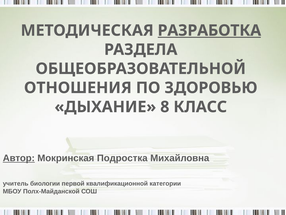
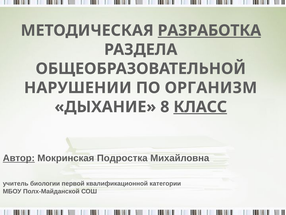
ОТНОШЕНИЯ: ОТНОШЕНИЯ -> НАРУШЕНИИ (78, 88)
ЗДОРОВЬЮ: ЗДОРОВЬЮ -> ОРГАНИЗМ (211, 88)
КЛАСС underline: none -> present (200, 107)
